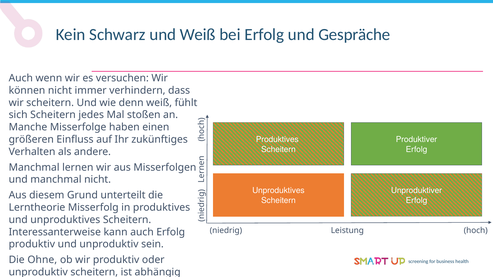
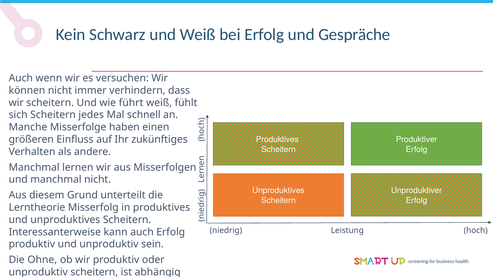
denn: denn -> führt (131, 103)
stoßen: stoßen -> schnell (144, 115)
